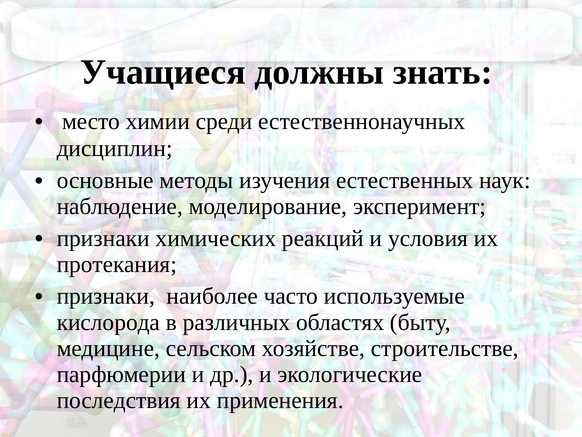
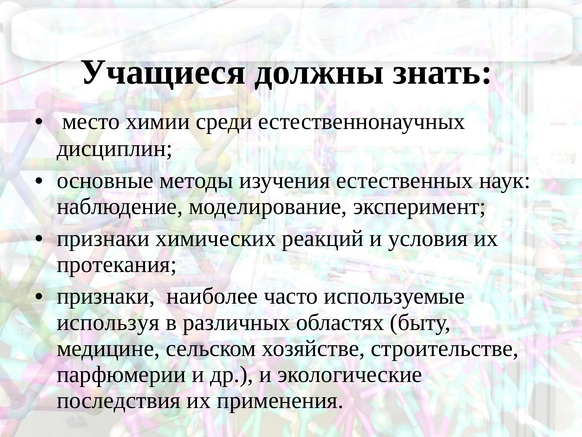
кислорода: кислорода -> используя (108, 322)
